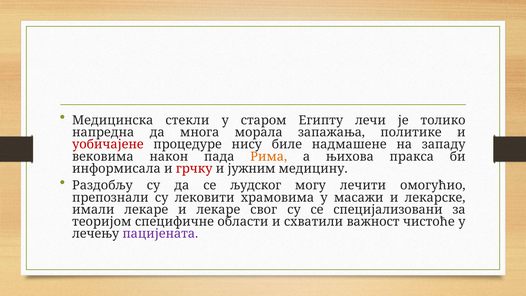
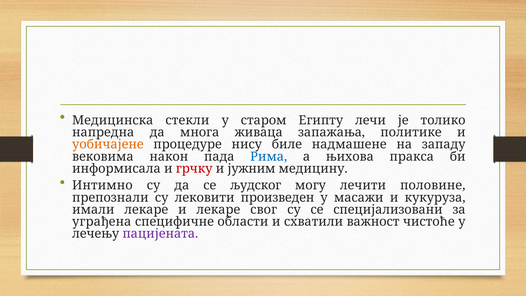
морала: морала -> живаца (259, 132)
уобичајене colour: red -> orange (108, 144)
Рима colour: orange -> blue (269, 156)
Раздобљу: Раздобљу -> Интимно (102, 185)
омогућио: омогућио -> половине (433, 185)
храмовима: храмовима -> произведен (278, 197)
лекарске: лекарске -> кукуруза (435, 197)
теоријом: теоријом -> уграђена (102, 222)
